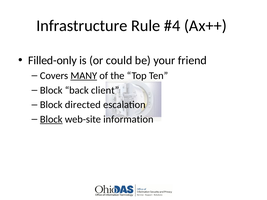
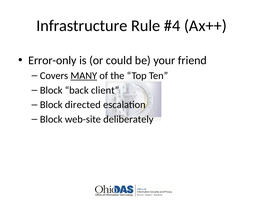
Filled-only: Filled-only -> Error-only (52, 60)
Block underline: present -> none (51, 119)
information: information -> deliberately (128, 119)
